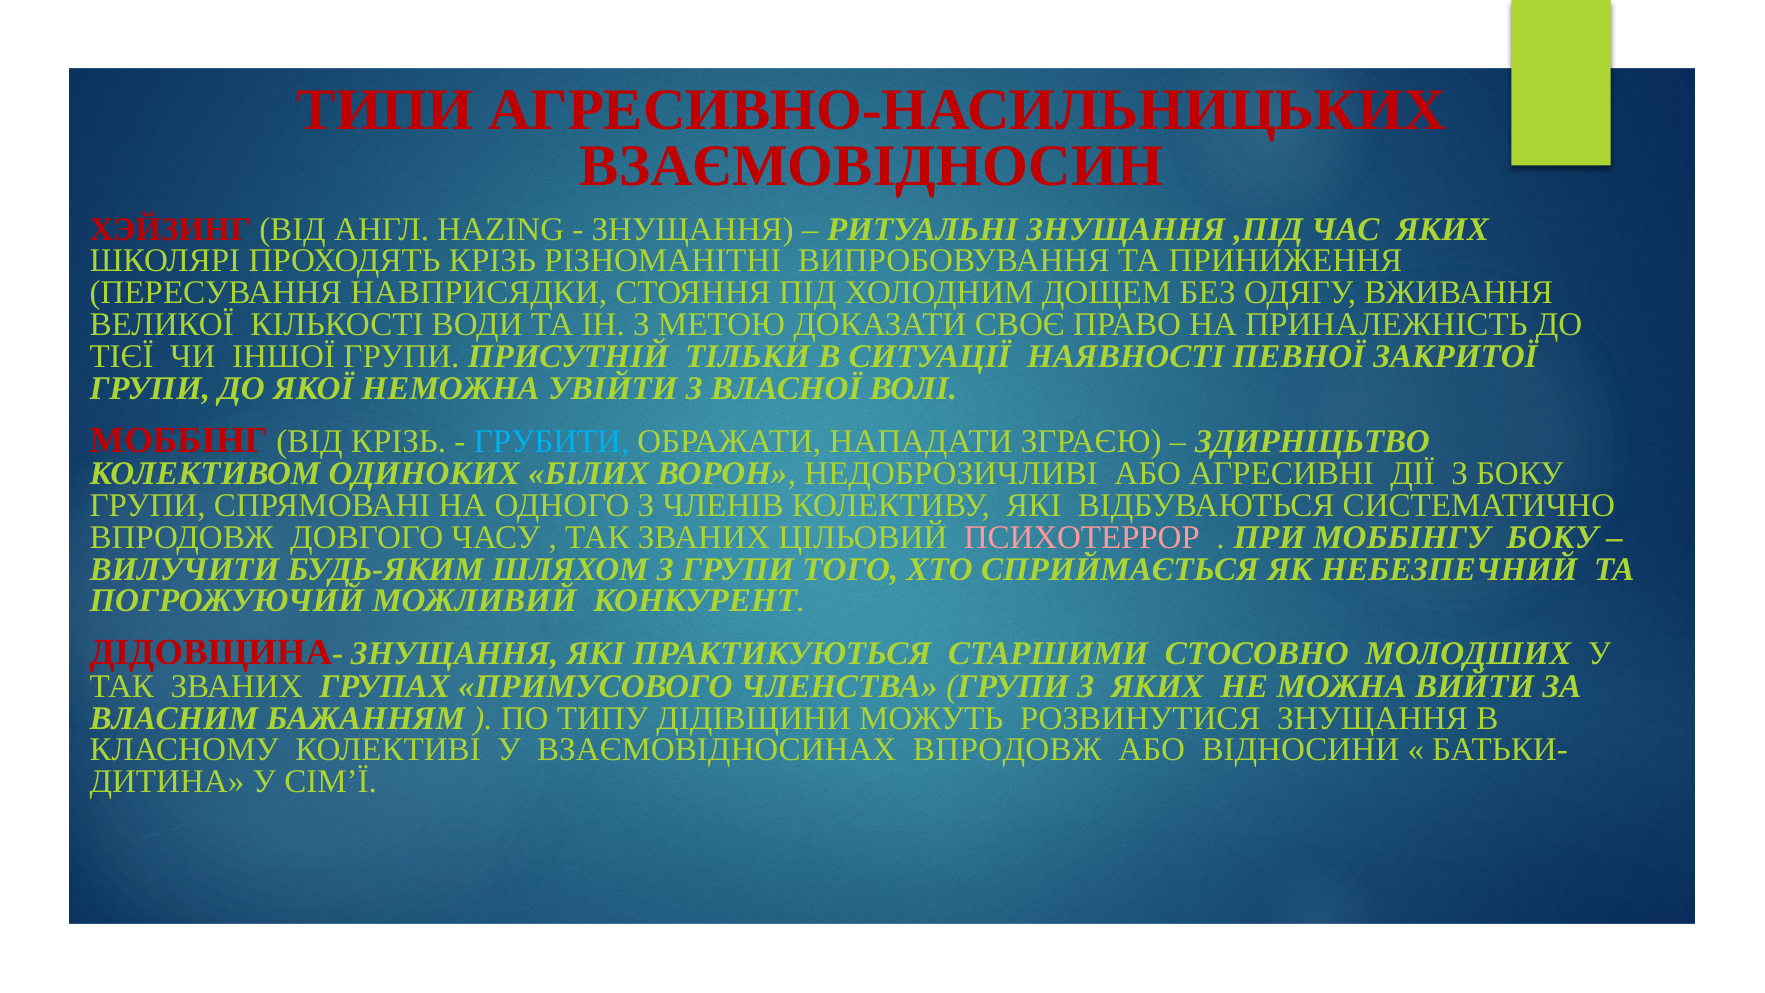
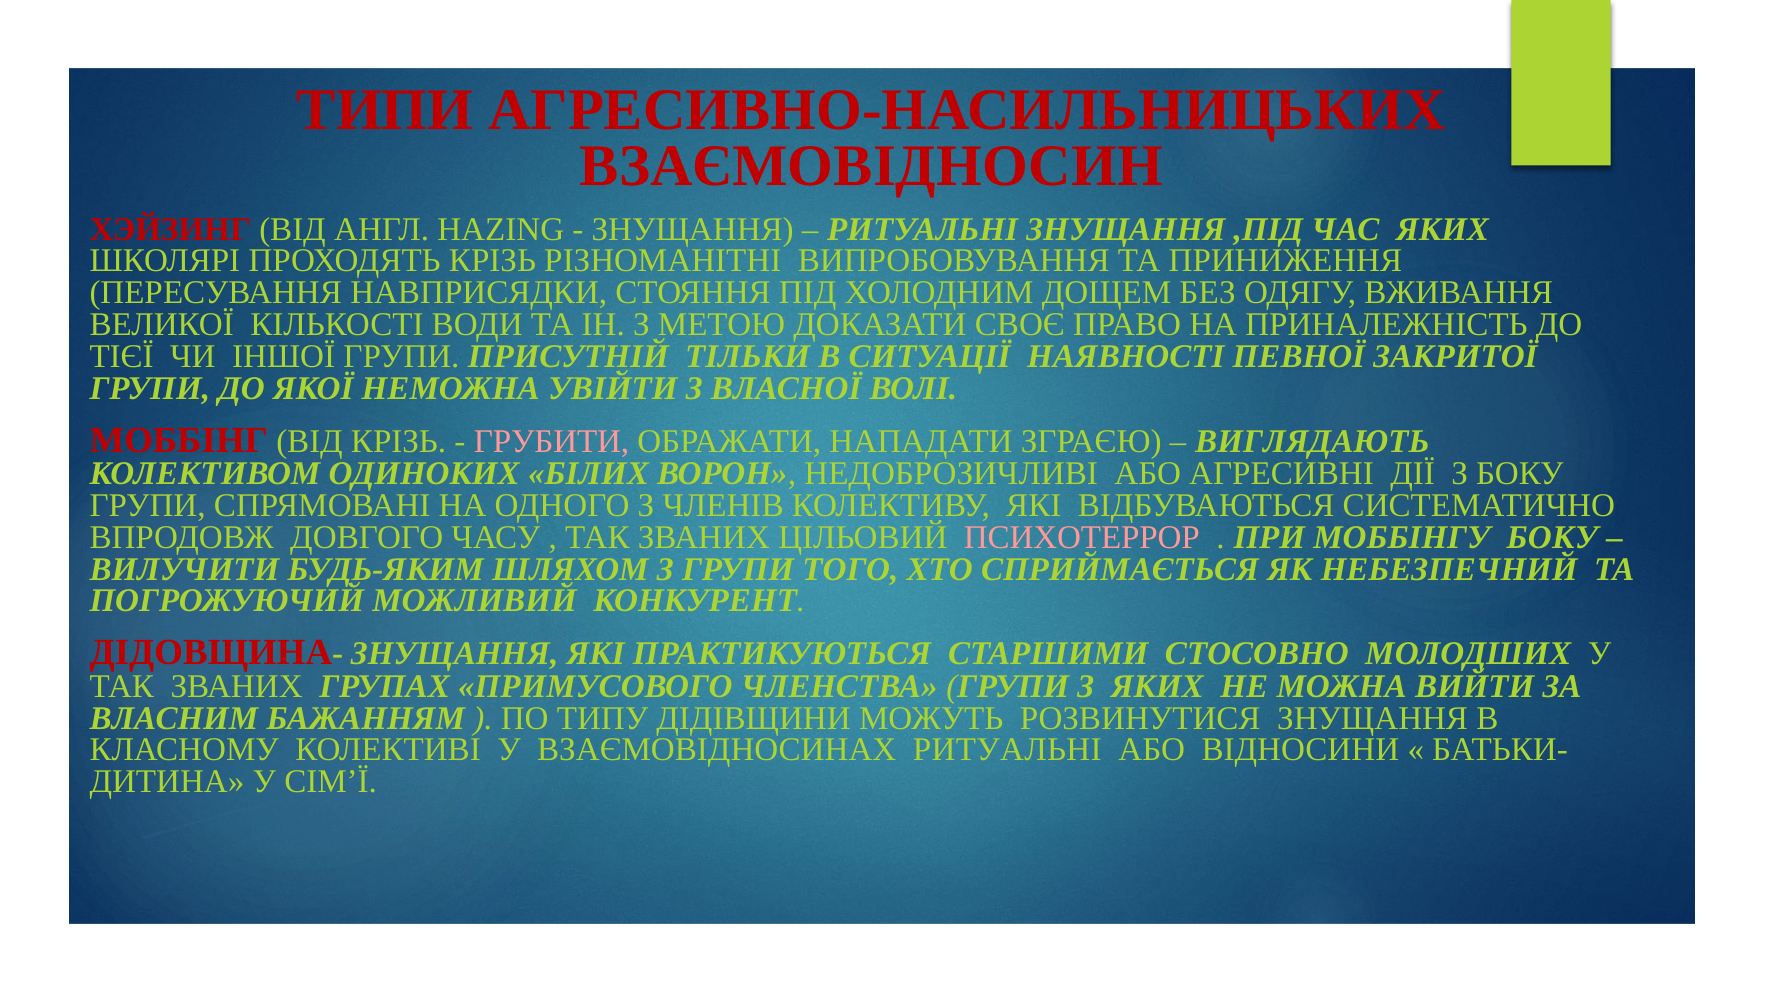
ГРУБИТИ colour: light blue -> pink (552, 441)
ЗДИРНІЦЬТВО: ЗДИРНІЦЬТВО -> ВИГЛЯДАЮТЬ (1312, 441)
ВЗАЄМОВІДНОСИНАХ ВПРОДОВЖ: ВПРОДОВЖ -> РИТУАЛЬНІ (1007, 750)
